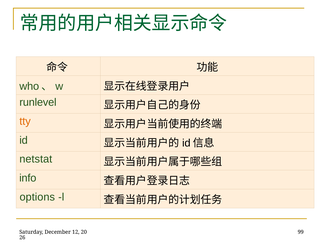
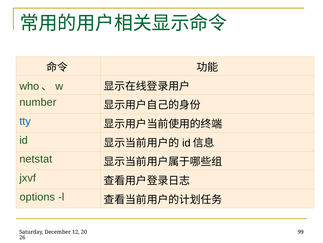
runlevel: runlevel -> number (38, 102)
tty colour: orange -> blue (25, 121)
info: info -> jxvf (28, 177)
